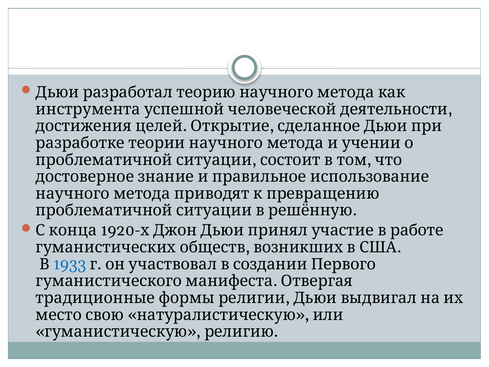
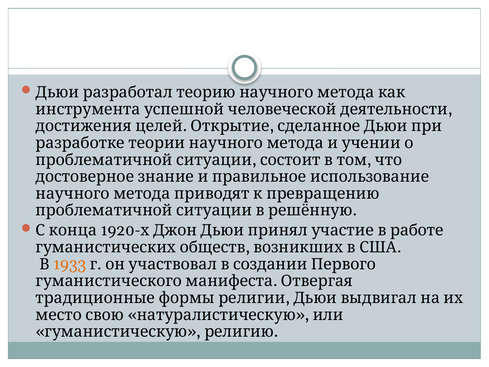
1933 colour: blue -> orange (70, 264)
